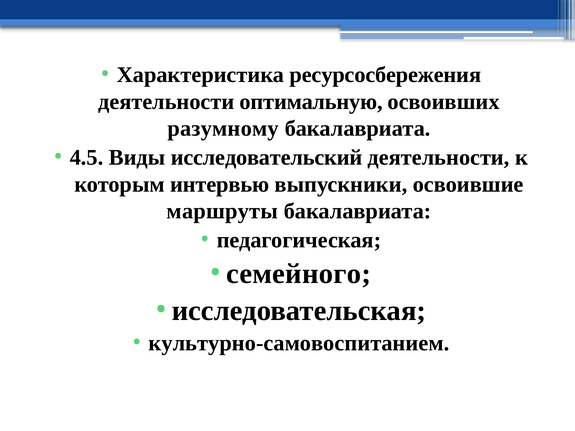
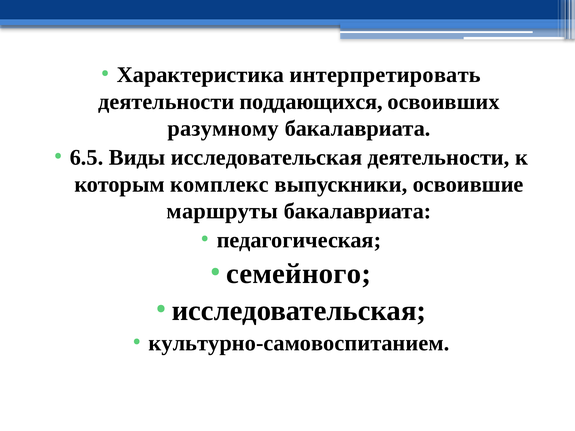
ресурсосбережения: ресурсосбережения -> интерпретировать (385, 75)
оптимальную: оптимальную -> поддающихся (311, 102)
4.5: 4.5 -> 6.5 (87, 158)
Виды исследовательский: исследовательский -> исследовательская (267, 158)
интервью: интервью -> комплекс (220, 184)
